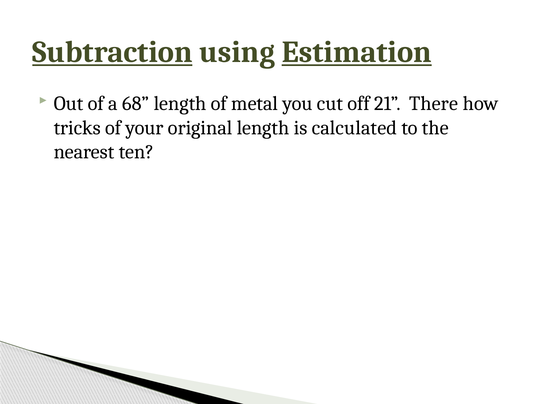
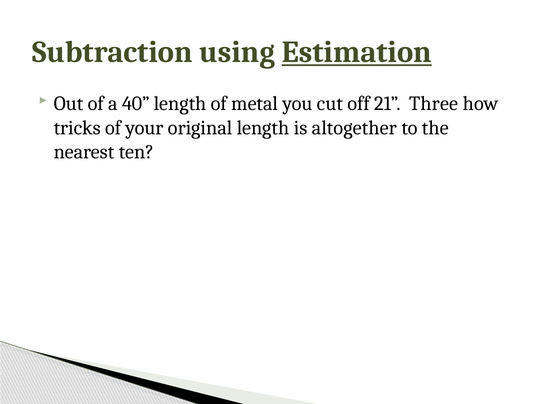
Subtraction underline: present -> none (112, 52)
68: 68 -> 40 (136, 103)
There: There -> Three (434, 103)
calculated: calculated -> altogether (354, 128)
